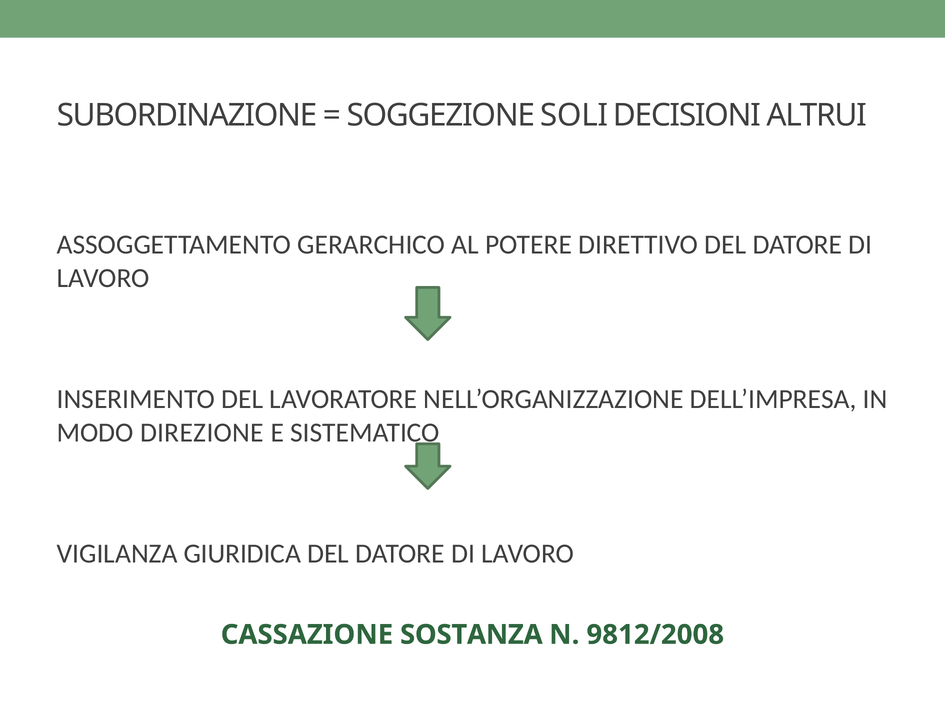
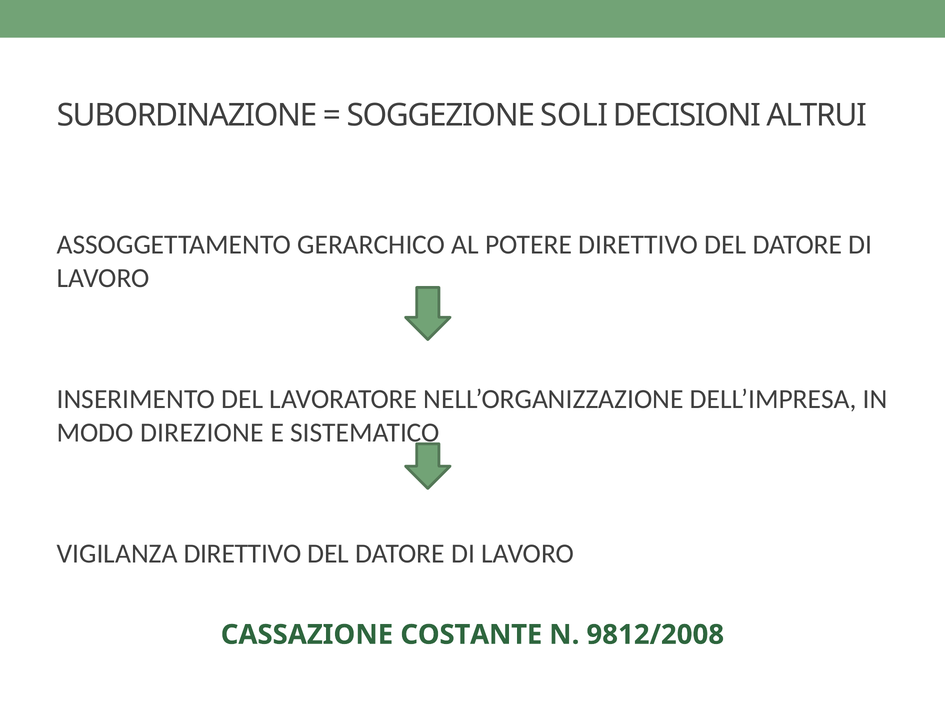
VIGILANZA GIURIDICA: GIURIDICA -> DIRETTIVO (242, 554)
SOSTANZA: SOSTANZA -> COSTANTE (471, 634)
